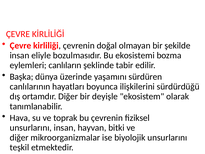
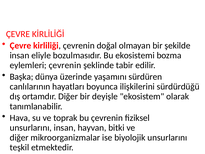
eylemleri canlıların: canlıların -> çevrenin (65, 65)
